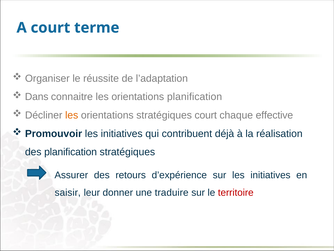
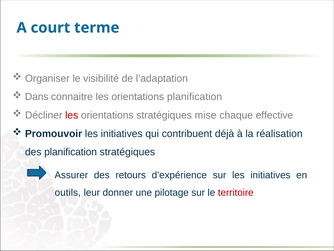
réussite: réussite -> visibilité (101, 78)
les colour: orange -> red (72, 115)
stratégiques court: court -> mise (206, 115)
saisir: saisir -> outils (68, 192)
traduire: traduire -> pilotage (172, 192)
